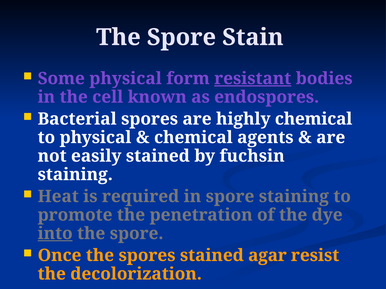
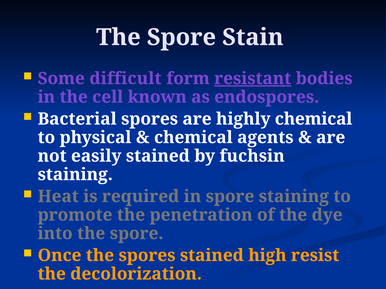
Some physical: physical -> difficult (125, 79)
into underline: present -> none (55, 234)
agar: agar -> high (267, 256)
